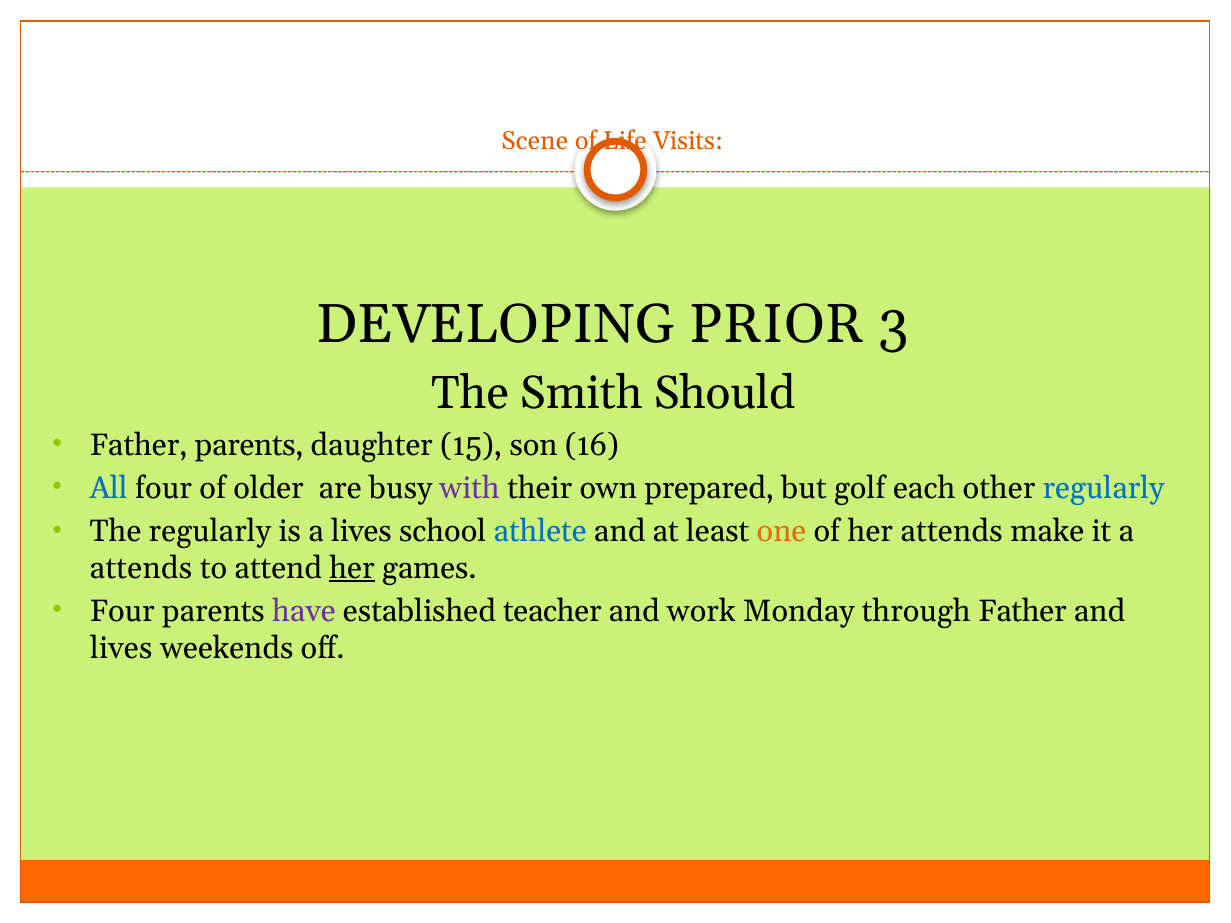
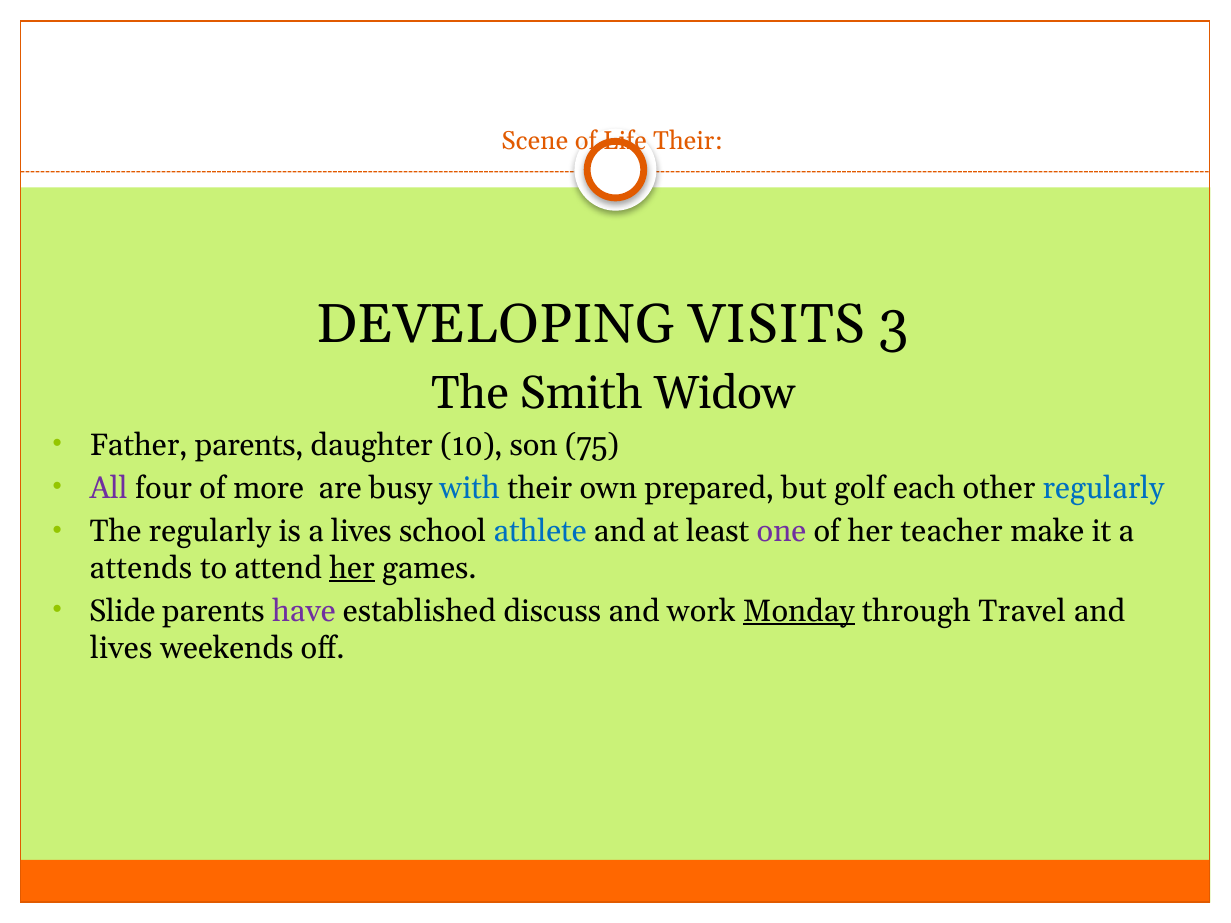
Life Visits: Visits -> Their (688, 141)
PRIOR: PRIOR -> VISITS (777, 325)
Should: Should -> Widow (725, 394)
15: 15 -> 10 (471, 445)
16: 16 -> 75 (592, 445)
All colour: blue -> purple (109, 488)
older: older -> more (269, 488)
with colour: purple -> blue (470, 488)
one colour: orange -> purple (781, 531)
her attends: attends -> teacher (952, 531)
Four: Four -> Slide (122, 611)
teacher: teacher -> discuss (552, 611)
Monday underline: none -> present (799, 611)
through Father: Father -> Travel (1022, 611)
